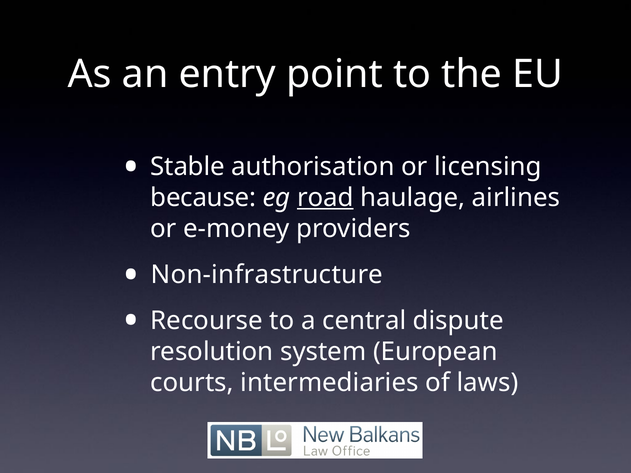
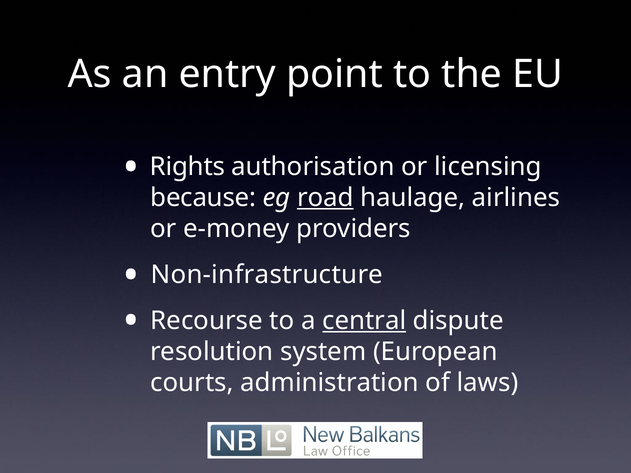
Stable: Stable -> Rights (188, 167)
central underline: none -> present (364, 321)
intermediaries: intermediaries -> administration (330, 383)
